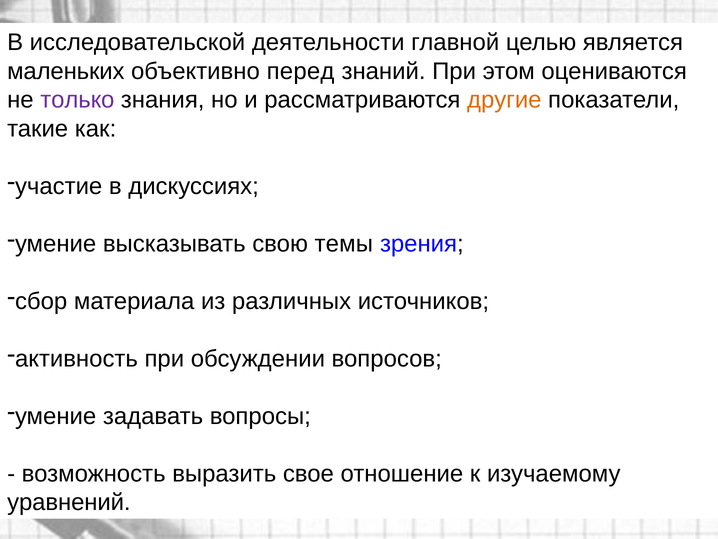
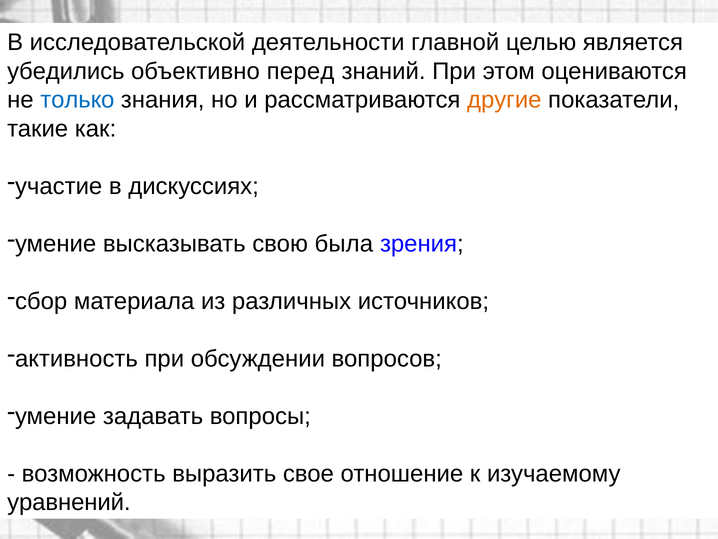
маленьких: маленьких -> убедились (66, 71)
только colour: purple -> blue (77, 100)
темы: темы -> была (344, 244)
